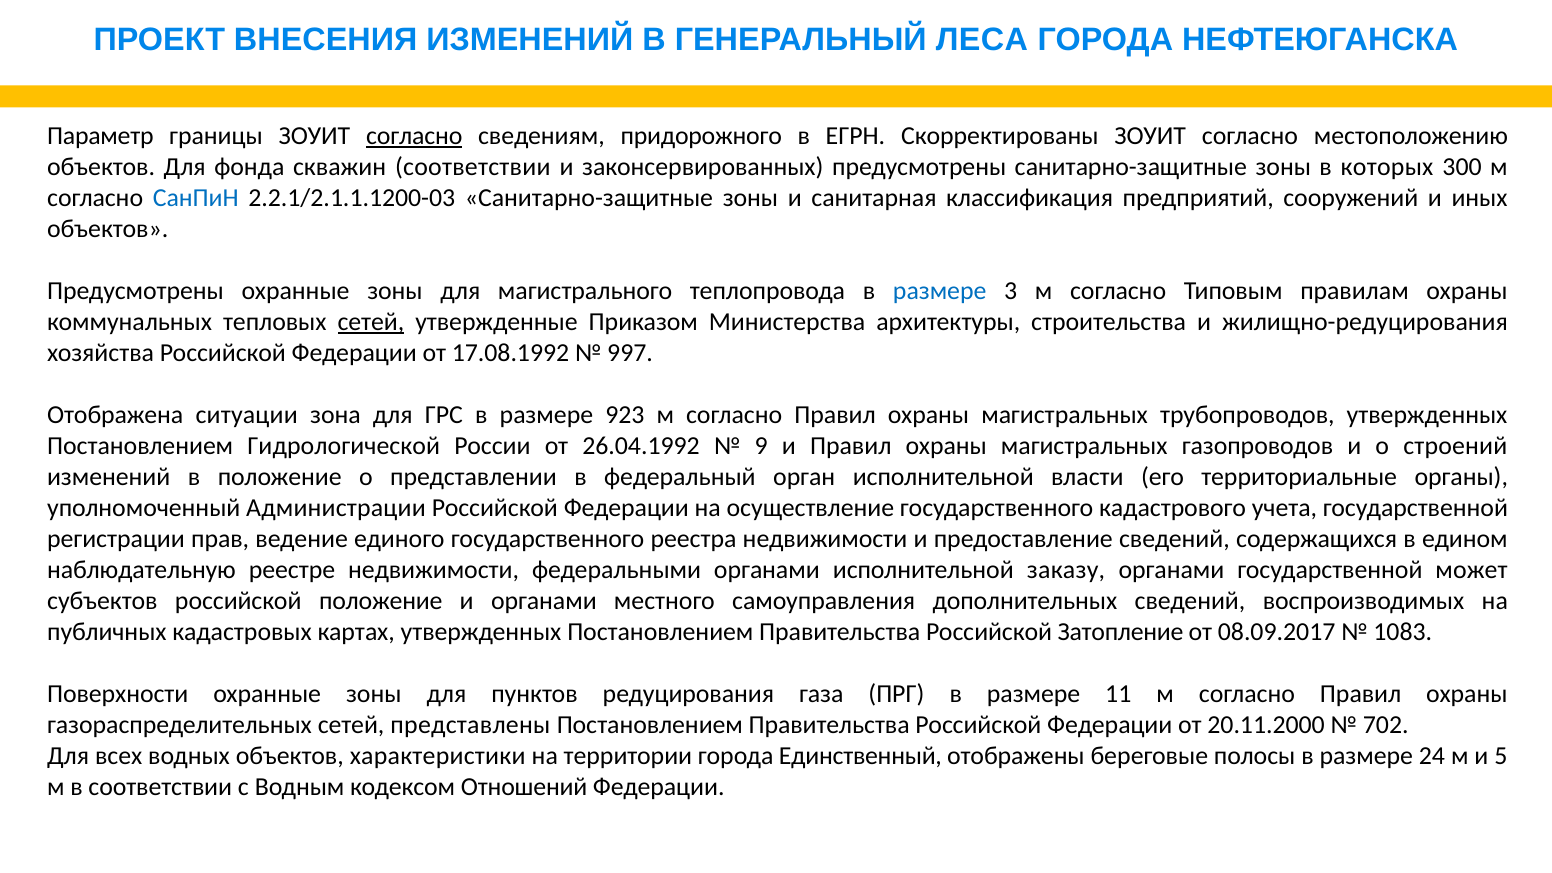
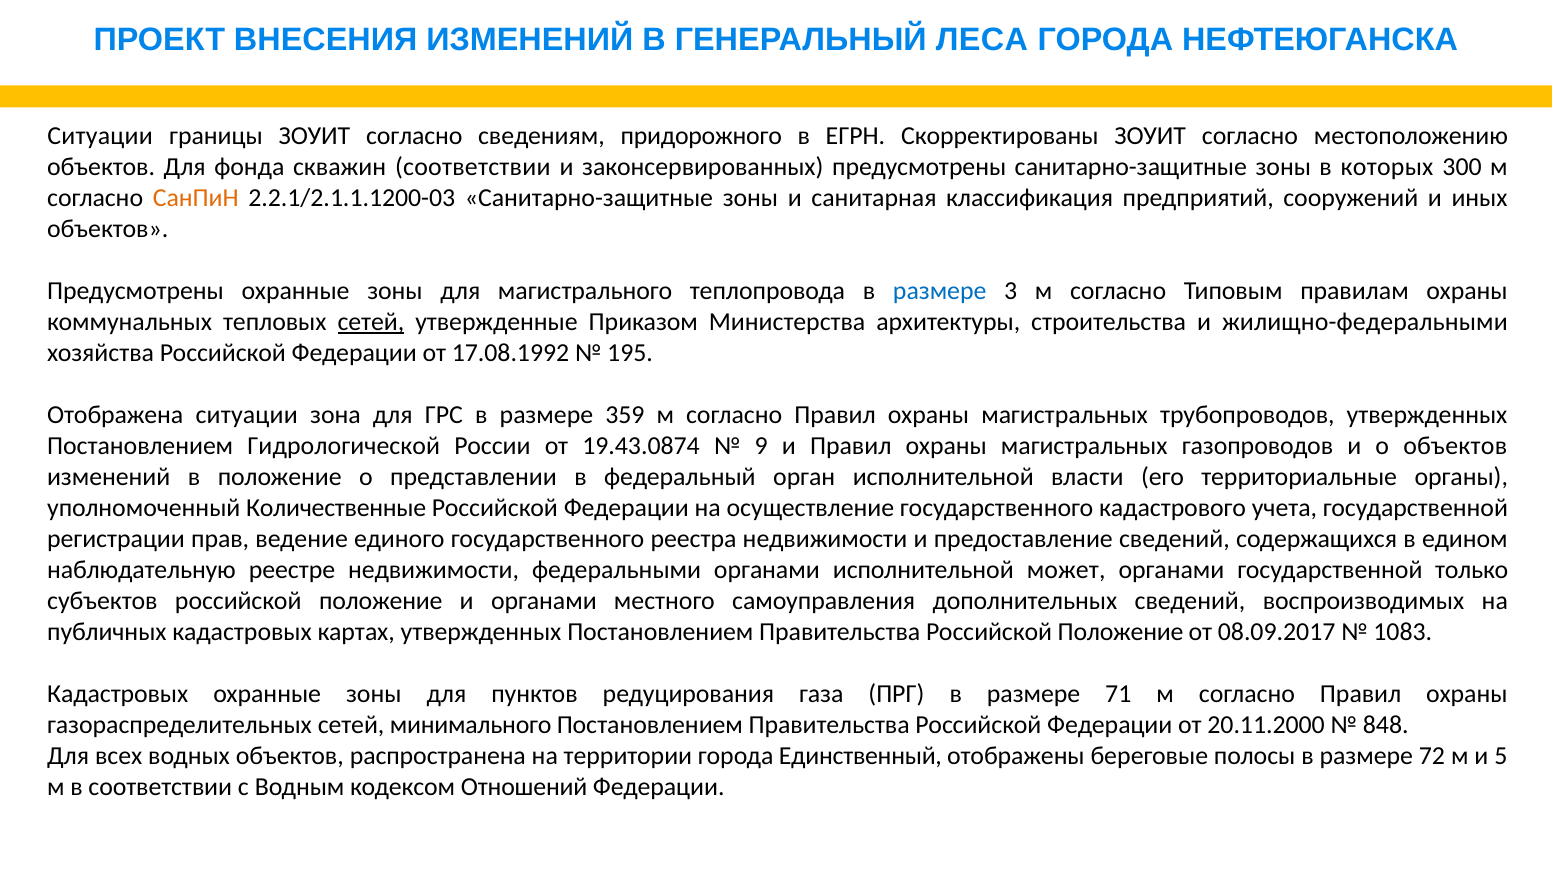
Параметр: Параметр -> Ситуации (100, 136)
согласно underline: present -> none (414, 136)
СанПиН colour: blue -> orange (196, 198)
жилищно-редуцирования: жилищно-редуцирования -> жилищно-федеральными (1365, 322)
997: 997 -> 195 (630, 353)
923: 923 -> 359 (625, 415)
26.04.1992: 26.04.1992 -> 19.43.0874 (641, 446)
о строений: строений -> объектов (1455, 446)
Администрации: Администрации -> Количественные (336, 508)
заказу: заказу -> может (1066, 570)
может: может -> только (1472, 570)
Правительства Российской Затопление: Затопление -> Положение (1121, 632)
Поверхности: Поверхности -> Кадастровых (118, 694)
11: 11 -> 71 (1118, 694)
представлены: представлены -> минимального (471, 725)
702: 702 -> 848 (1386, 725)
характеристики: характеристики -> распространена (438, 756)
24: 24 -> 72 (1432, 756)
